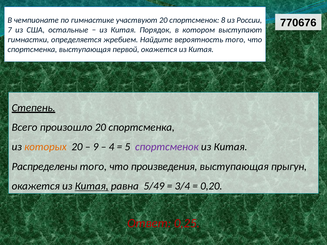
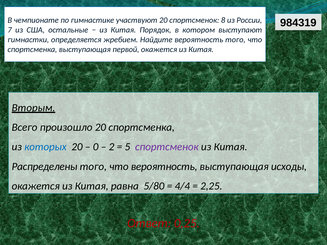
770676: 770676 -> 984319 (298, 23)
Степень: Степень -> Вторым (33, 108)
которых colour: orange -> blue (45, 147)
9: 9 -> 0 (96, 147)
4: 4 -> 2 (112, 147)
что произведения: произведения -> вероятность (164, 167)
прыгун: прыгун -> исходы (289, 167)
Китая underline: present -> none (92, 186)
5/49: 5/49 -> 5/80 (154, 186)
3/4: 3/4 -> 4/4 (182, 186)
0,20: 0,20 -> 2,25 (211, 186)
